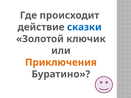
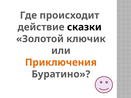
сказки colour: blue -> black (84, 27)
